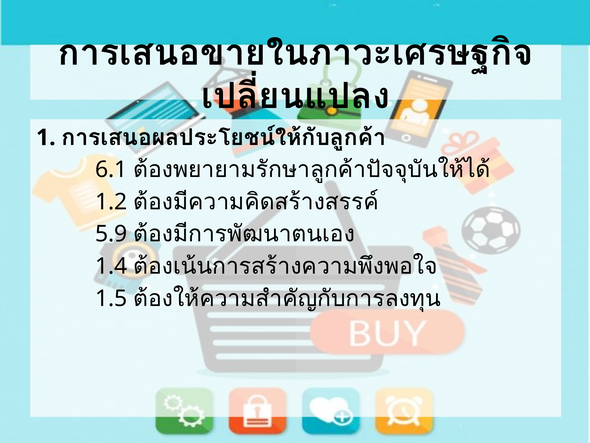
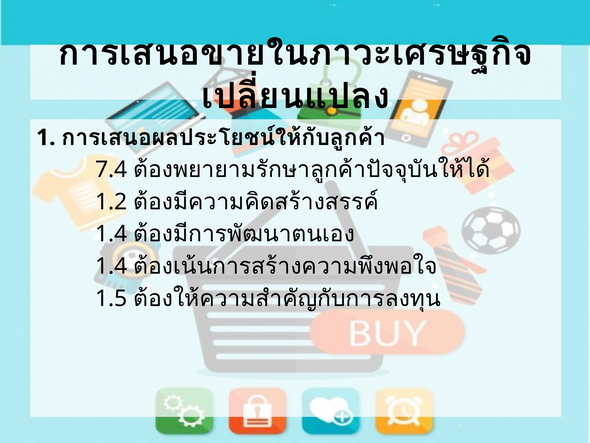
6.1: 6.1 -> 7.4 (111, 170)
5.9: 5.9 -> 1.4 (111, 234)
